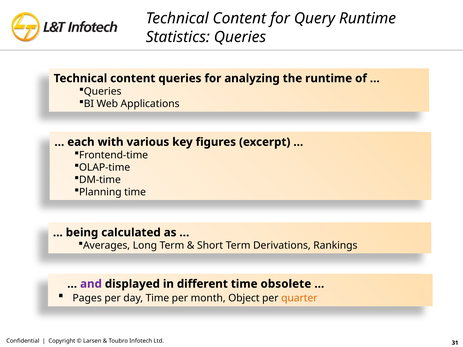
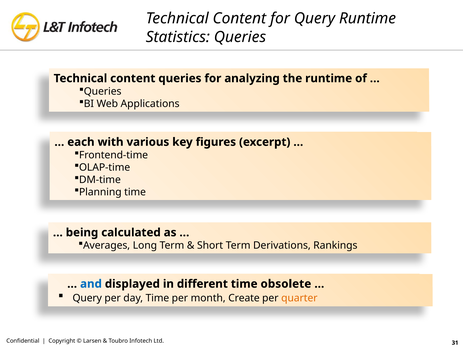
and colour: purple -> blue (91, 284)
Pages: Pages -> Query (87, 298)
Object: Object -> Create (244, 298)
